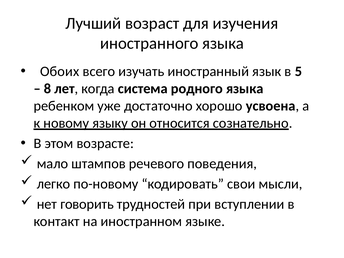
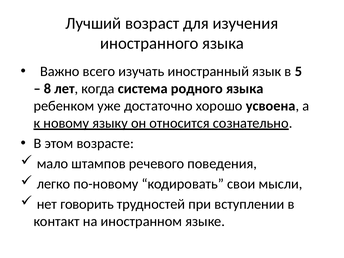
Обоих: Обоих -> Важно (60, 72)
